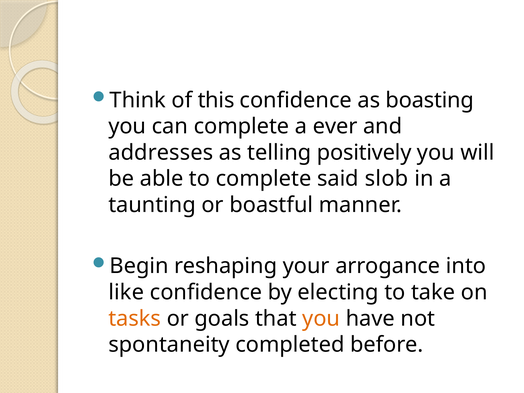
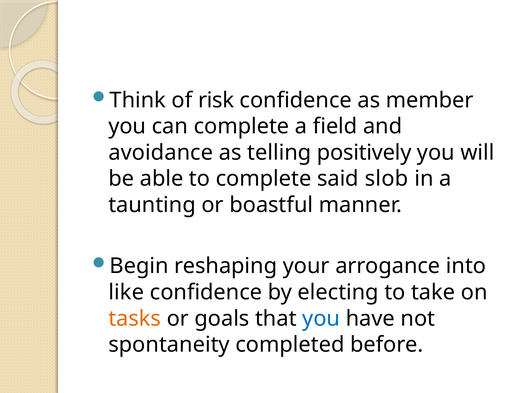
this: this -> risk (216, 100)
boasting: boasting -> member (430, 100)
ever: ever -> field (335, 126)
addresses: addresses -> avoidance (161, 153)
you colour: orange -> blue (321, 319)
